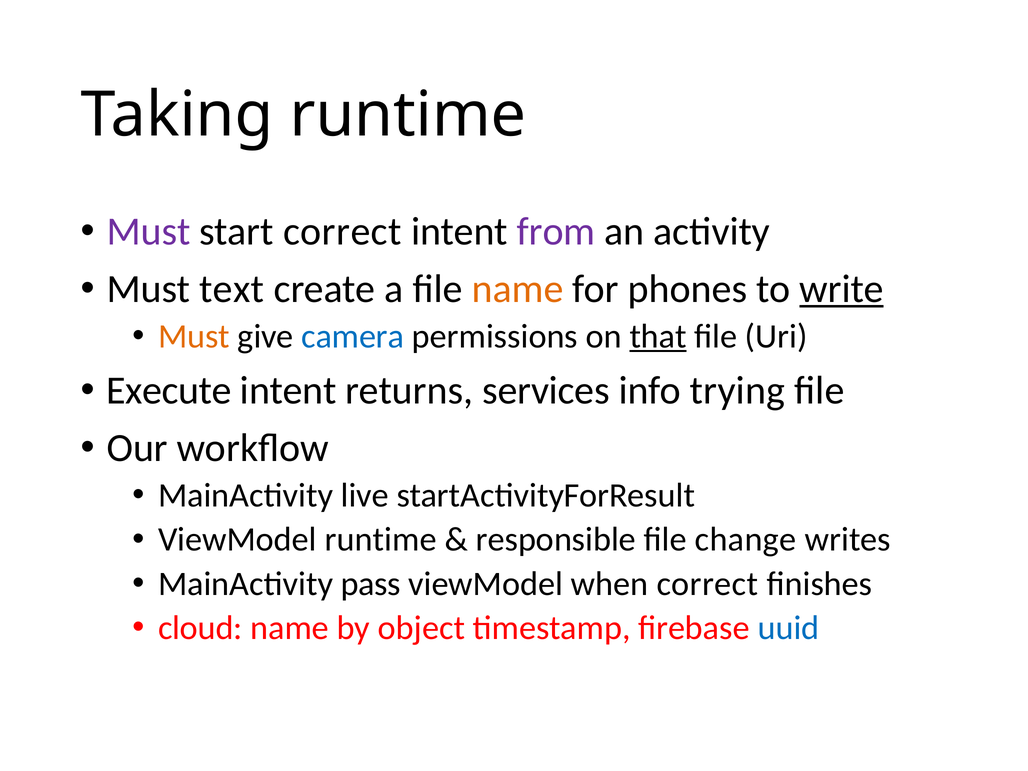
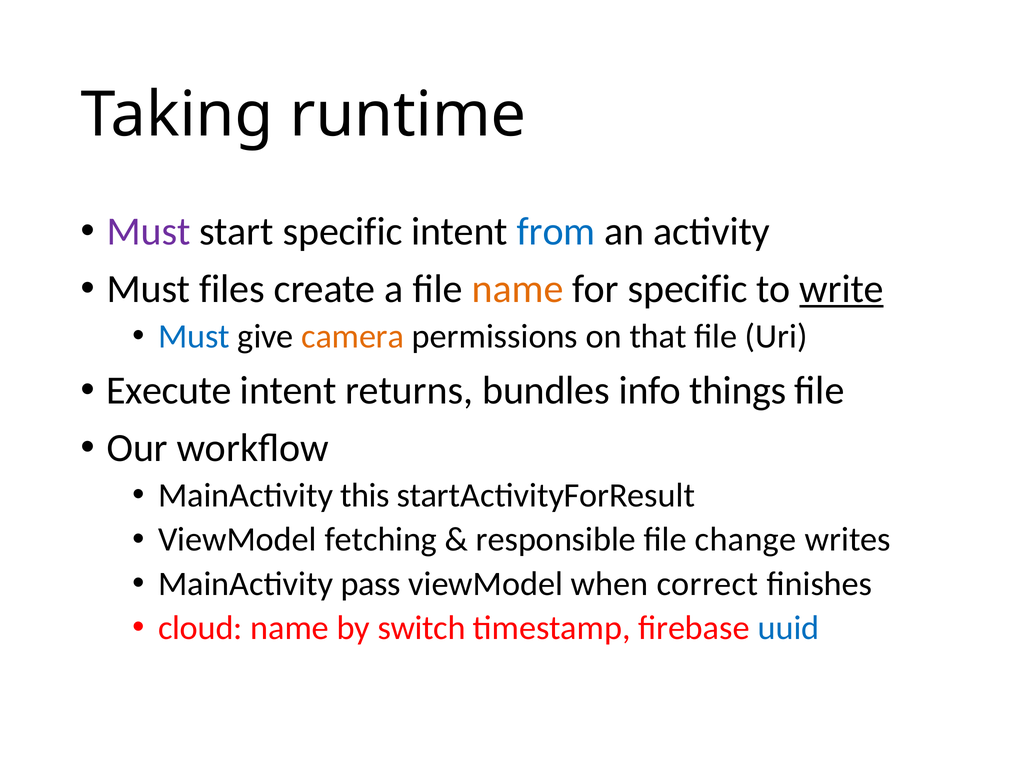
start correct: correct -> specific (343, 232)
from colour: purple -> blue (556, 232)
text: text -> files (232, 289)
for phones: phones -> specific (688, 289)
Must colour: orange -> blue (194, 336)
camera colour: blue -> orange (353, 336)
that underline: present -> none (658, 336)
services: services -> bundles (546, 391)
trying: trying -> things (738, 391)
live: live -> this (365, 496)
ViewModel runtime: runtime -> fetching (381, 540)
object: object -> switch (422, 628)
